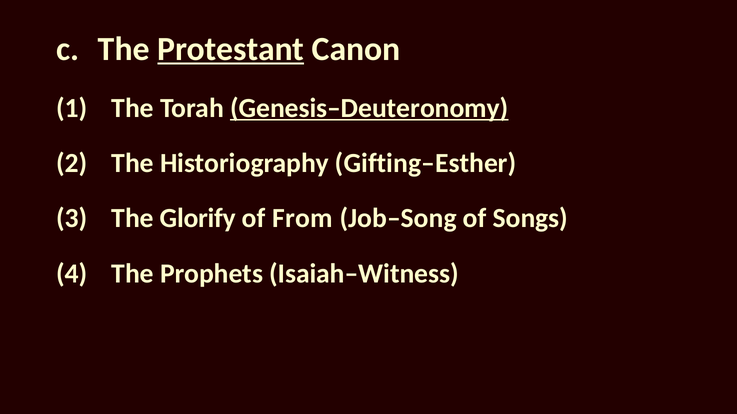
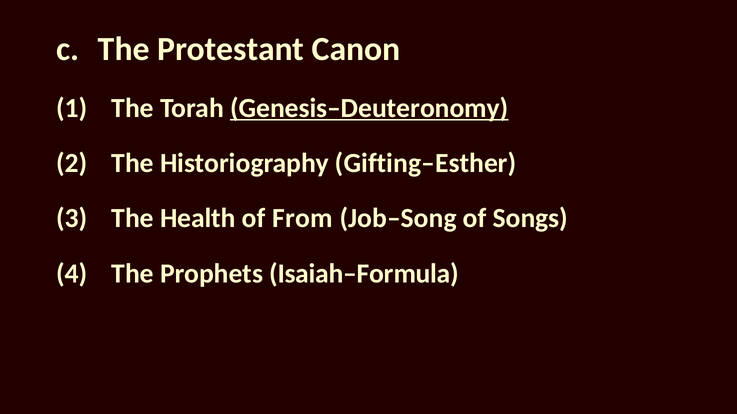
Protestant underline: present -> none (231, 49)
Glorify: Glorify -> Health (198, 219)
Isaiah–Witness: Isaiah–Witness -> Isaiah–Formula (364, 274)
